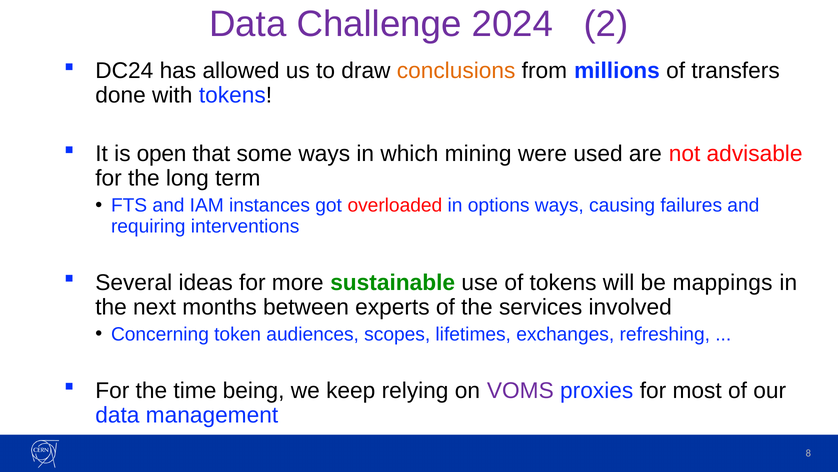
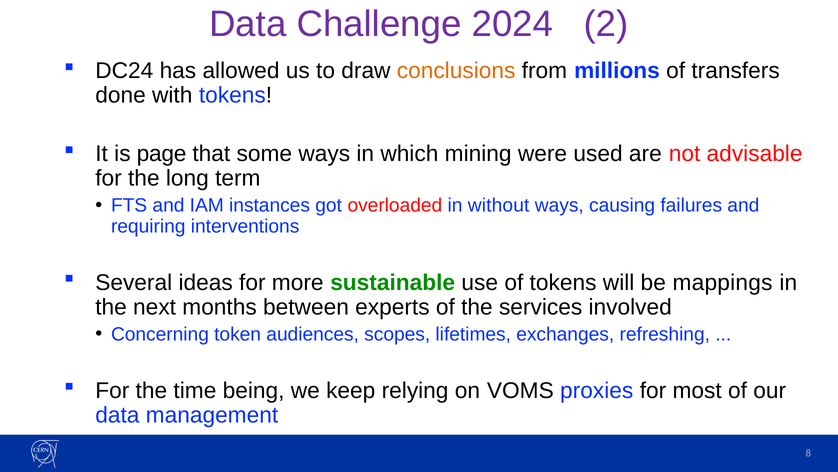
open: open -> page (162, 154)
options: options -> without (499, 205)
VOMS colour: purple -> black (520, 390)
